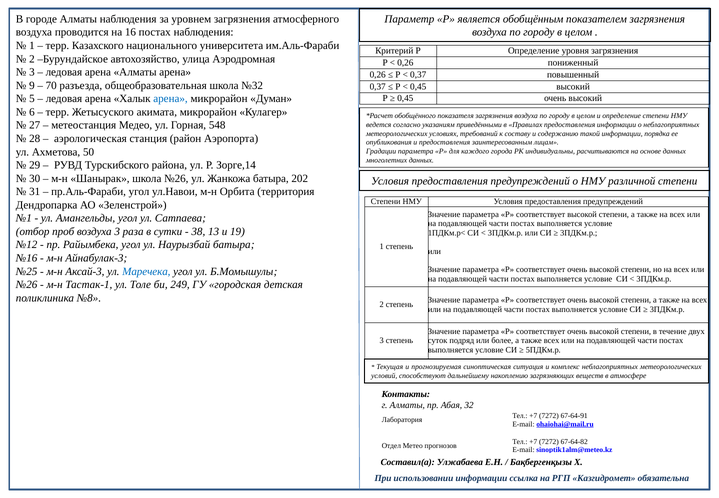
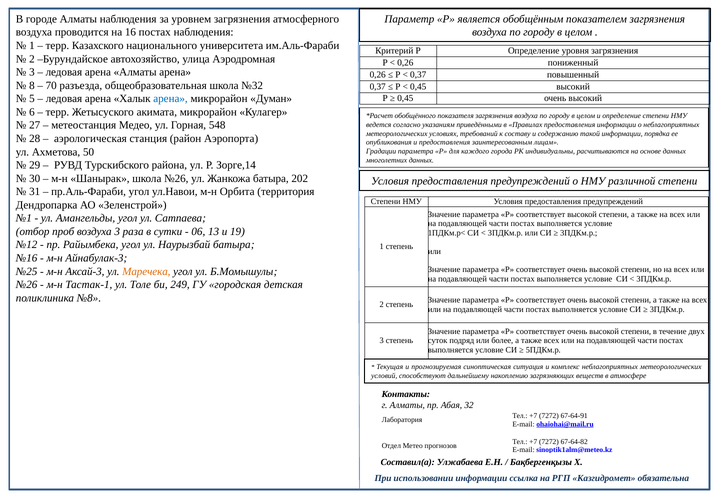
9: 9 -> 8 (32, 85)
38: 38 -> 06 (198, 231)
Маречека colour: blue -> orange (146, 271)
